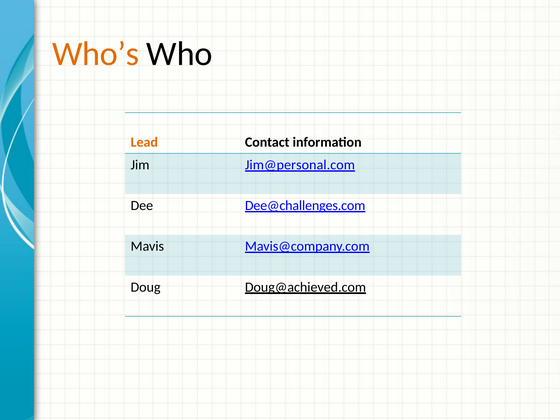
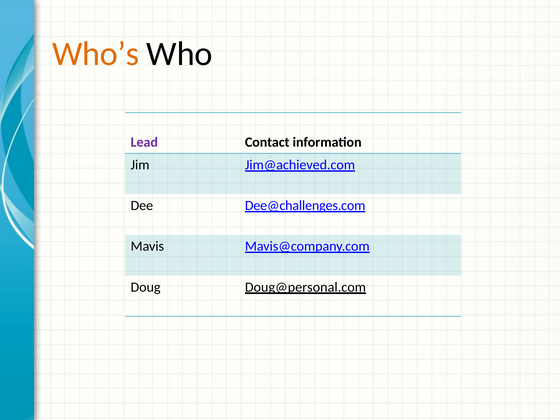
Lead colour: orange -> purple (144, 142)
Jim@personal.com: Jim@personal.com -> Jim@achieved.com (300, 165)
Doug@achieved.com: Doug@achieved.com -> Doug@personal.com (305, 287)
